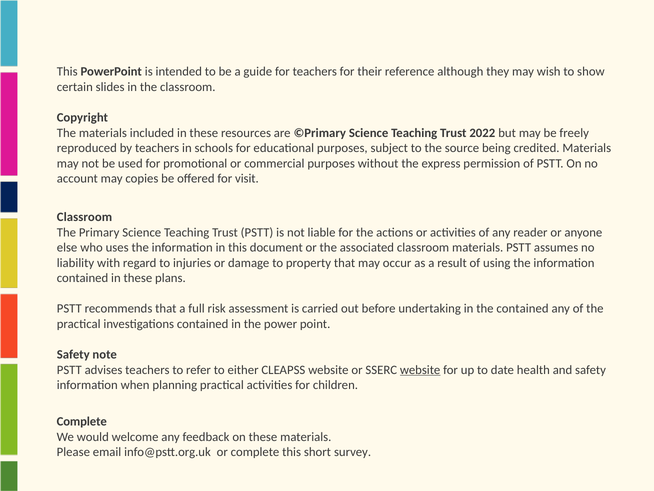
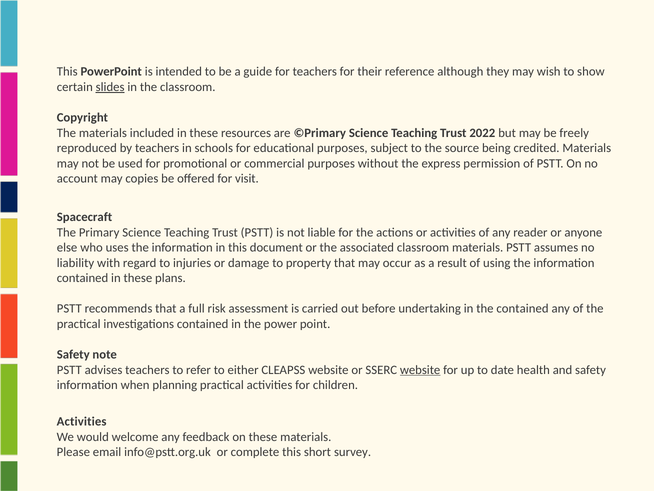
slides underline: none -> present (110, 87)
Classroom: Classroom -> Spacecraft (85, 217)
Complete: Complete -> Activities (82, 421)
